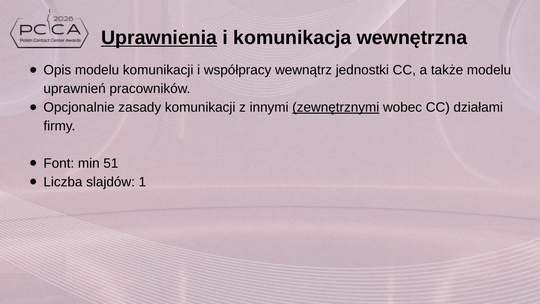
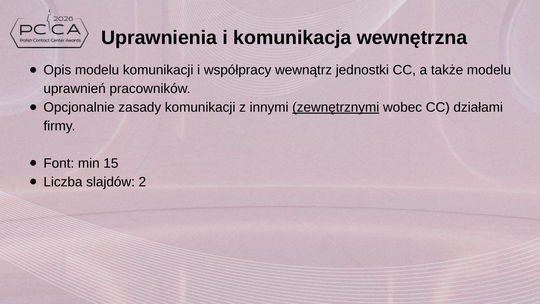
Uprawnienia underline: present -> none (159, 38)
51: 51 -> 15 (111, 163)
1: 1 -> 2 (142, 182)
